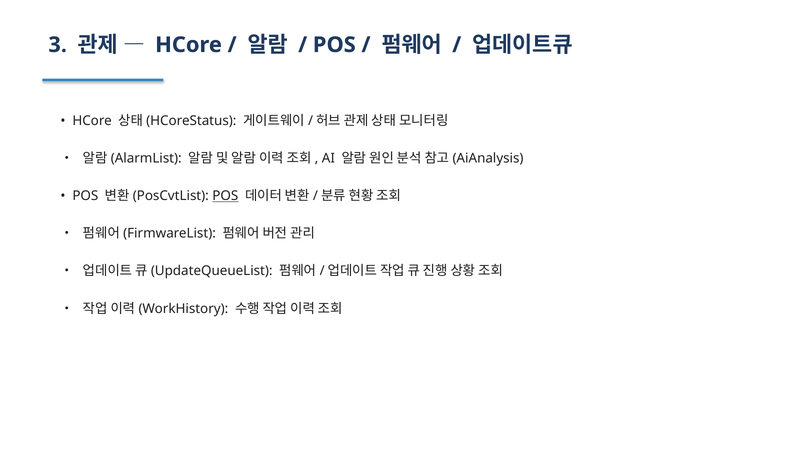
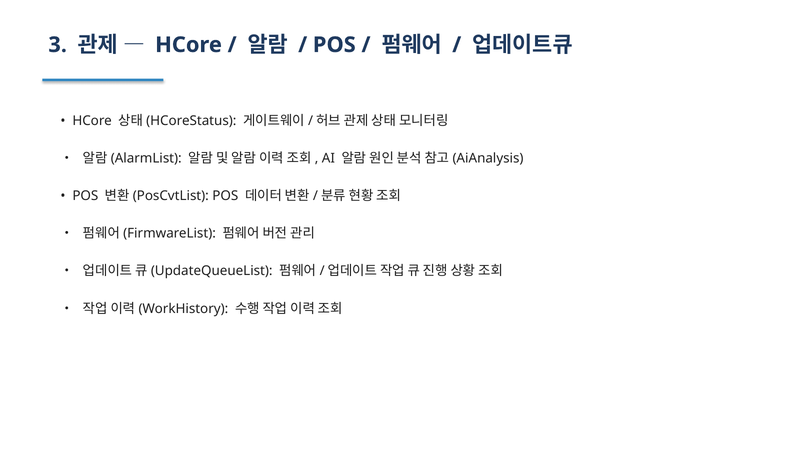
POS underline: present -> none (225, 196)
